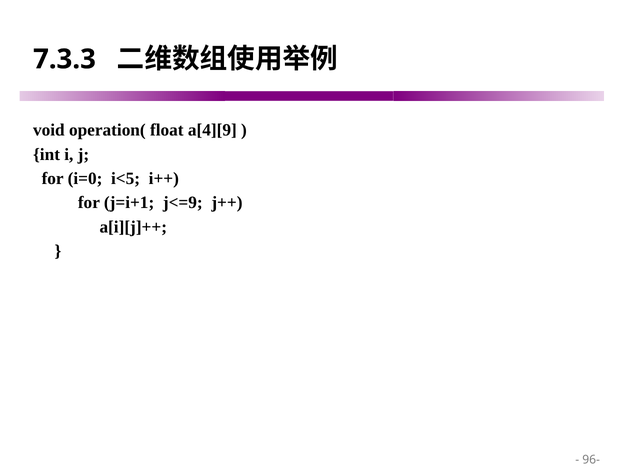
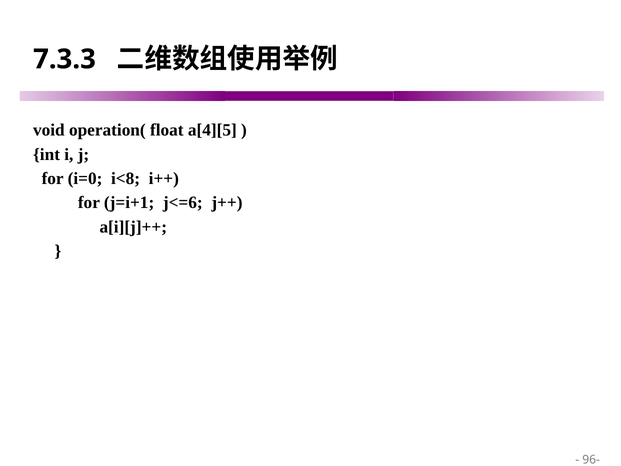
a[4][9: a[4][9 -> a[4][5 (212, 130)
i<5: i<5 -> i<8 (126, 178)
j<=9: j<=9 -> j<=6 (183, 203)
